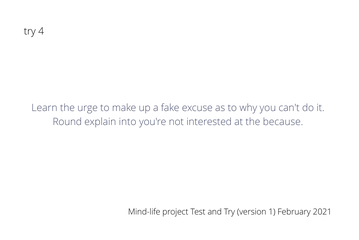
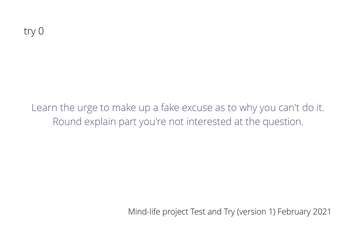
4: 4 -> 0 (41, 31)
into: into -> part (128, 121)
because: because -> question (283, 121)
